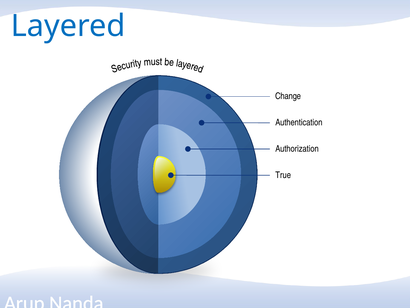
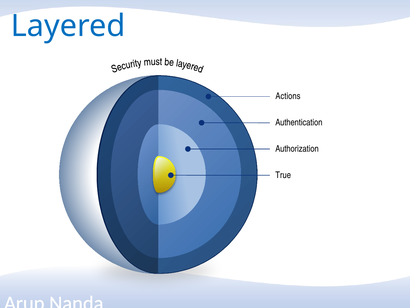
Change: Change -> Actions (288, 96)
